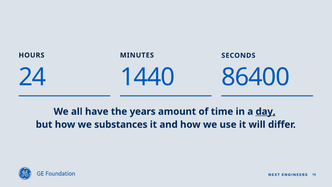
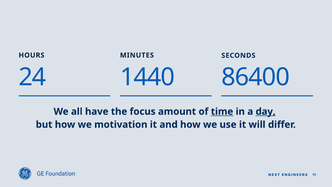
years: years -> focus (143, 111)
time underline: none -> present (222, 111)
substances: substances -> motivation (121, 124)
